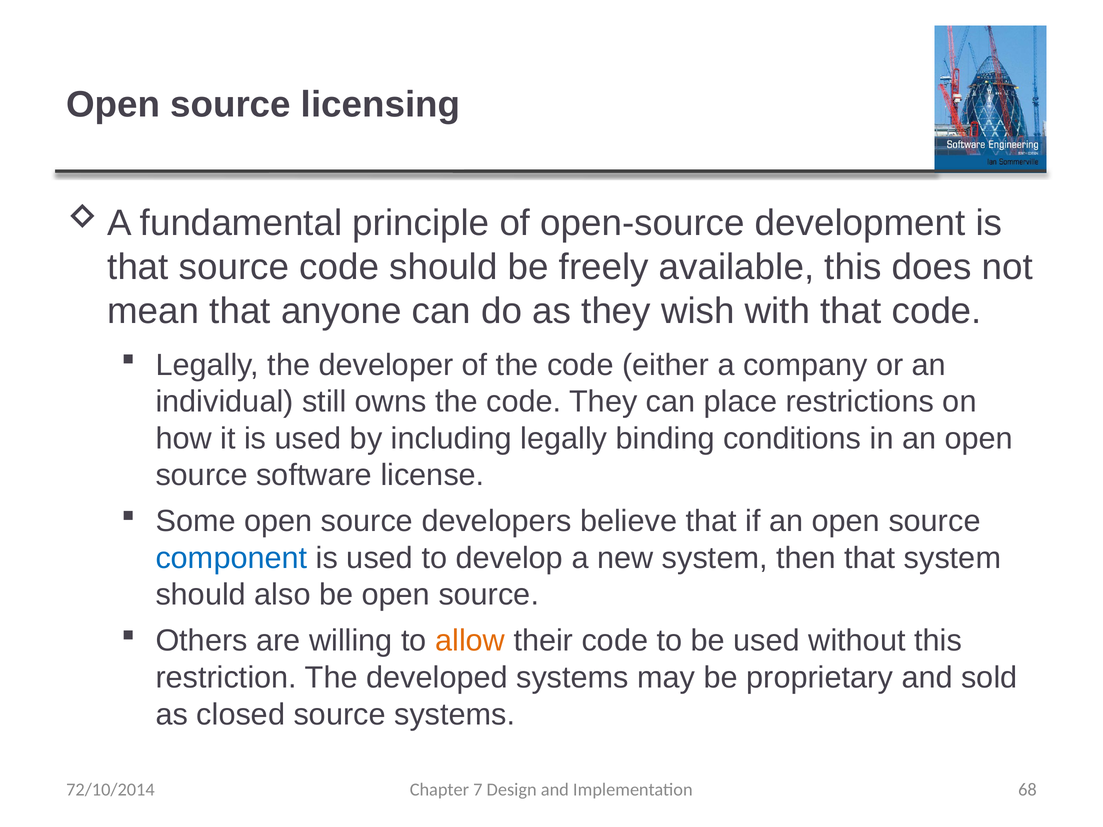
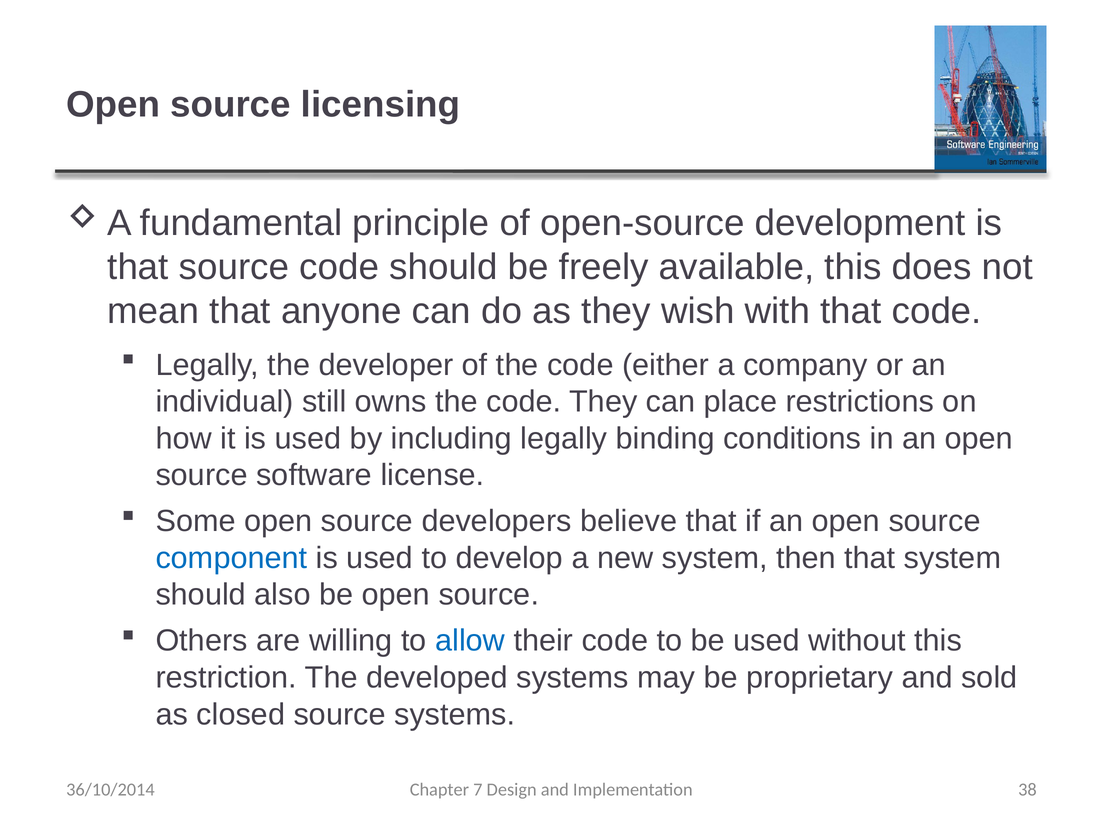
allow colour: orange -> blue (470, 641)
68: 68 -> 38 (1028, 790)
72/10/2014: 72/10/2014 -> 36/10/2014 (110, 790)
